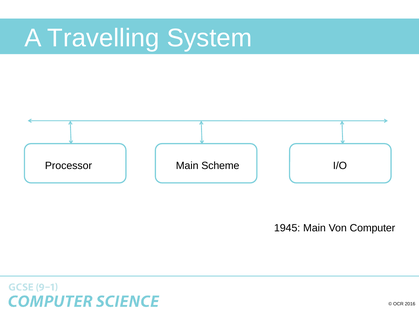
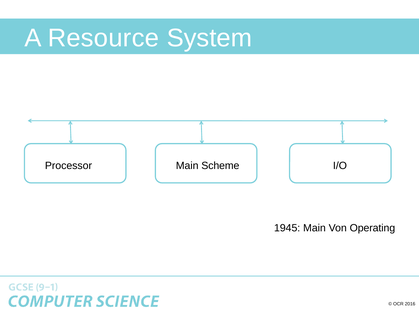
Travelling: Travelling -> Resource (103, 38)
Computer: Computer -> Operating (372, 228)
